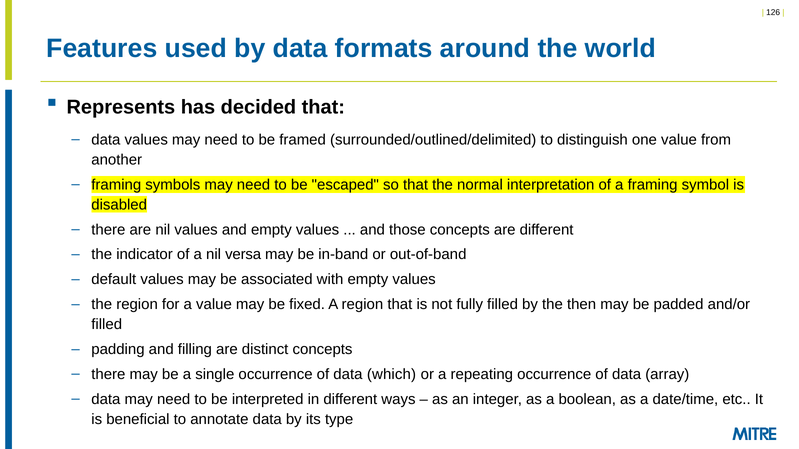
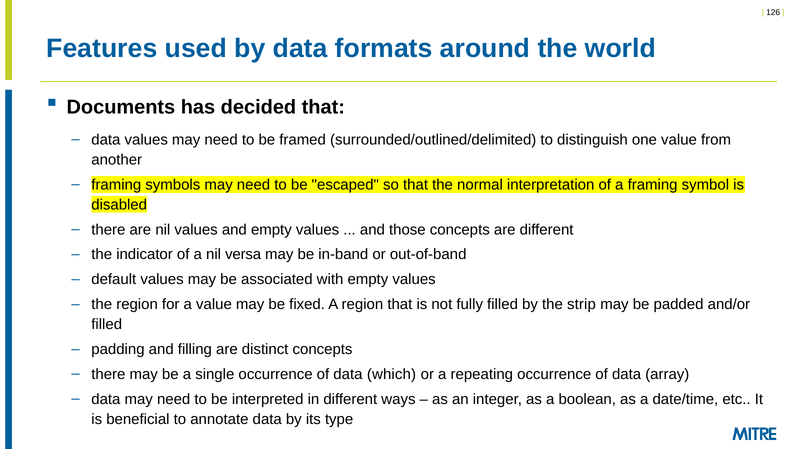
Represents: Represents -> Documents (121, 107)
then: then -> strip (581, 305)
